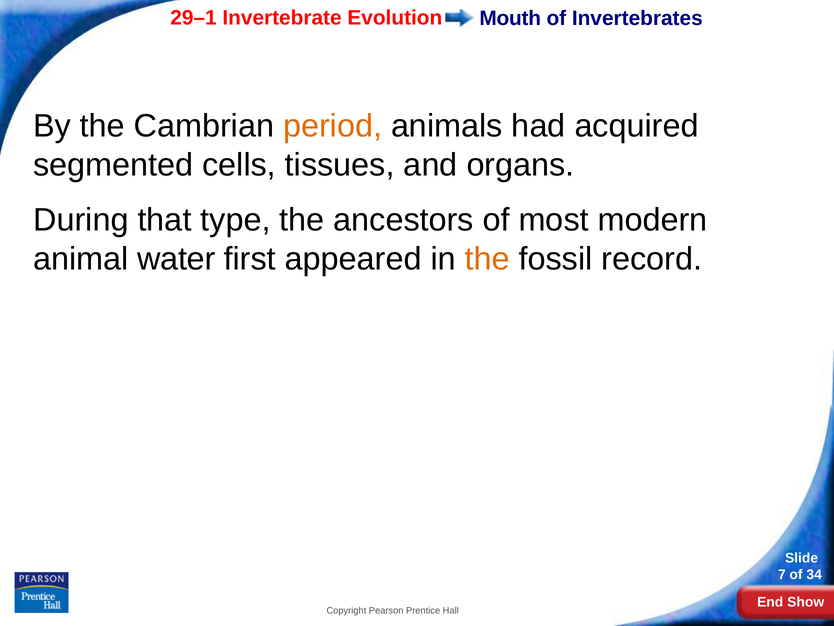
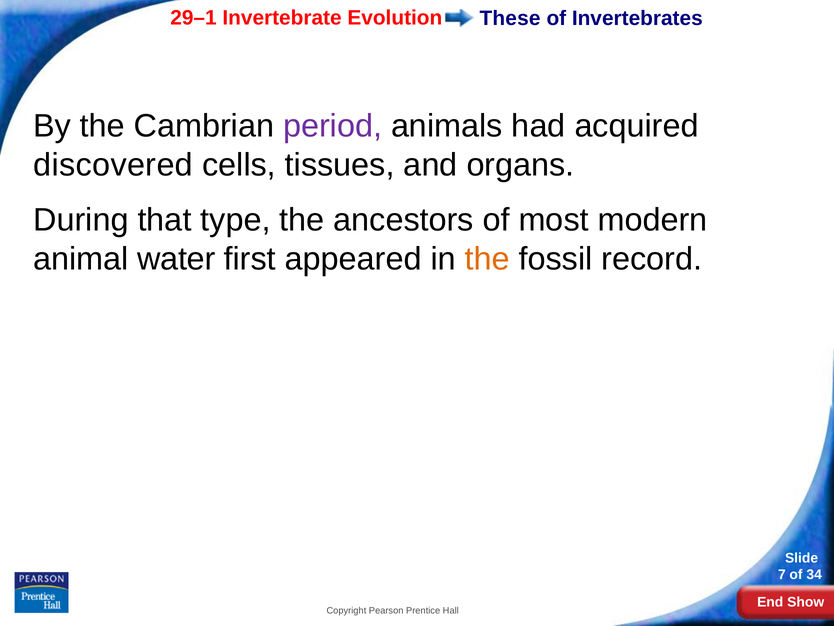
Mouth: Mouth -> These (510, 18)
period colour: orange -> purple (333, 126)
segmented: segmented -> discovered (113, 165)
